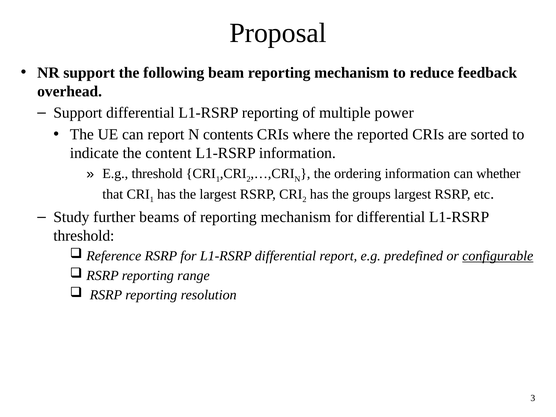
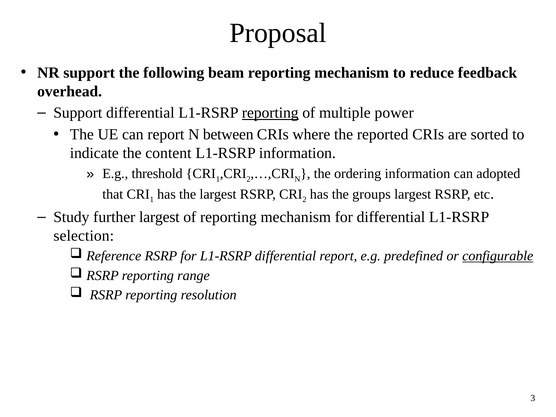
reporting underline: none -> present (270, 113)
contents: contents -> between (228, 135)
whether: whether -> adopted (498, 174)
further beams: beams -> largest (159, 217)
threshold: threshold -> selection (84, 236)
